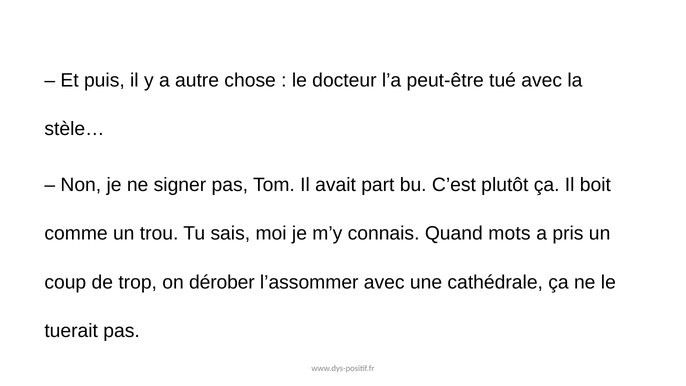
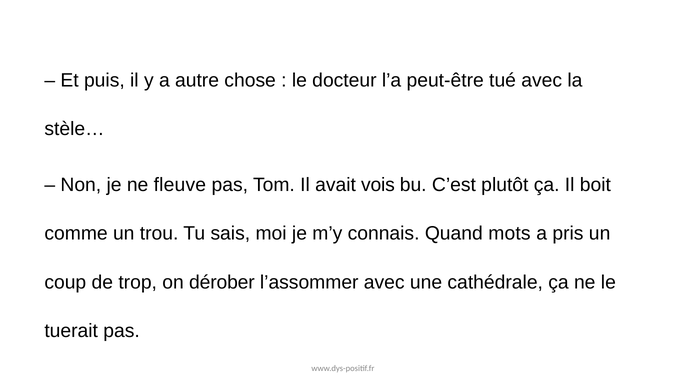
signer: signer -> fleuve (180, 185)
part: part -> vois (378, 185)
